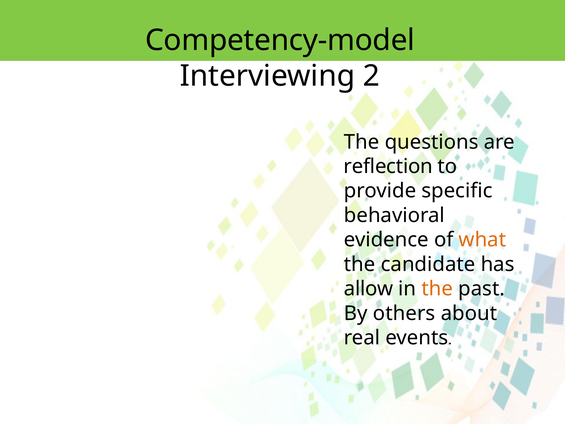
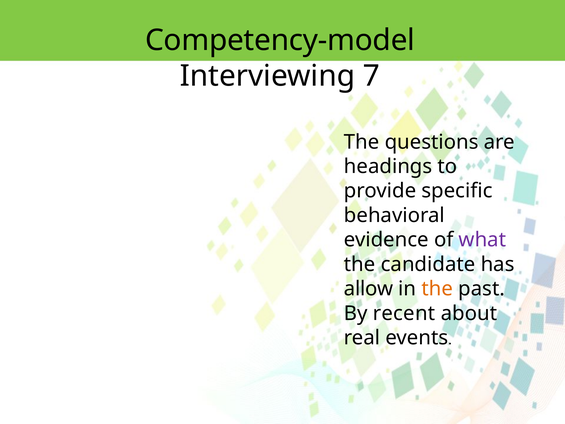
2: 2 -> 7 (371, 76)
reflection: reflection -> headings (388, 166)
what colour: orange -> purple (482, 240)
others: others -> recent (404, 313)
